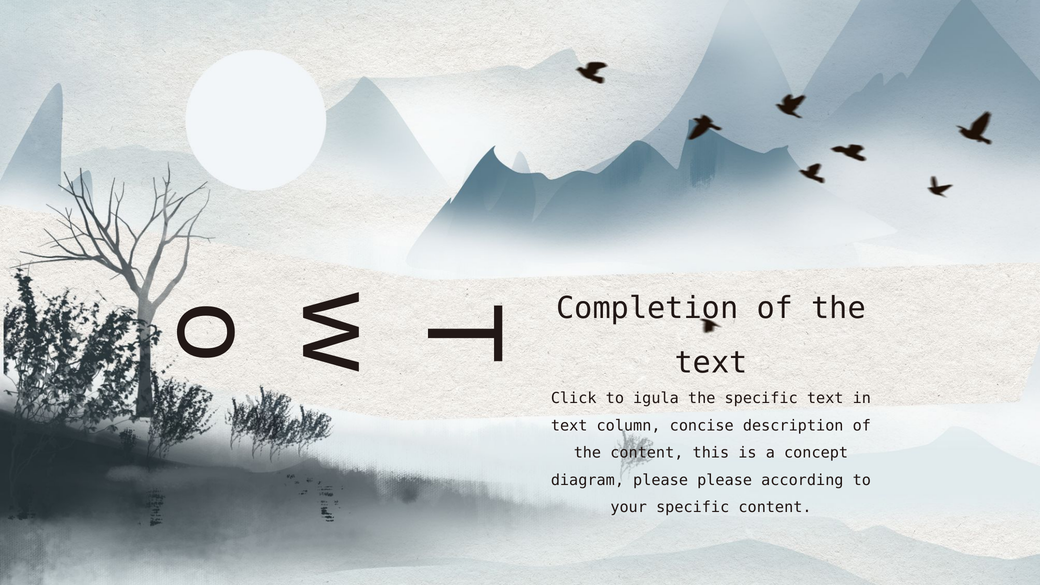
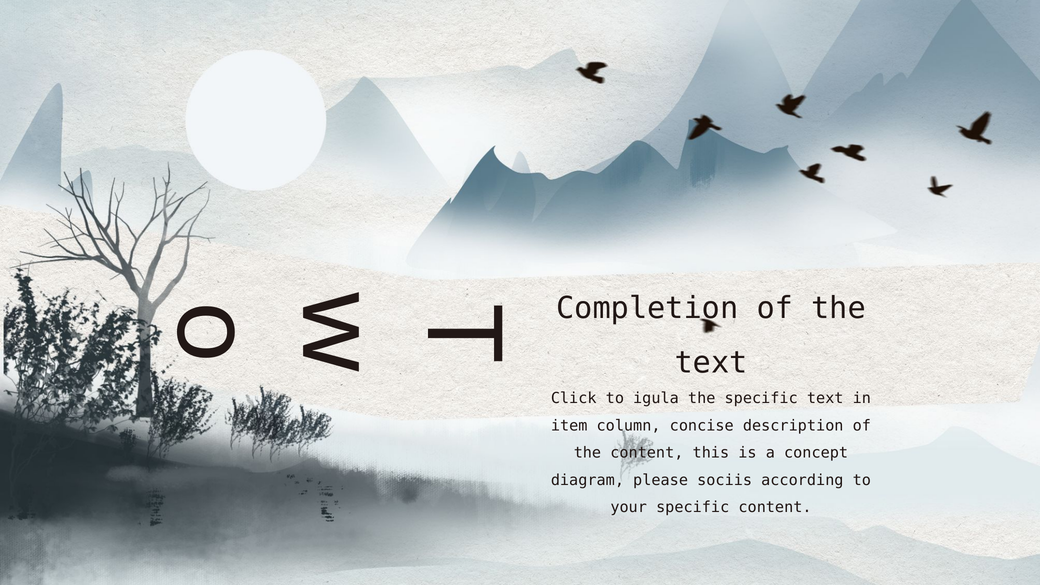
text: text -> item (569, 426)
please please: please -> sociis (725, 480)
